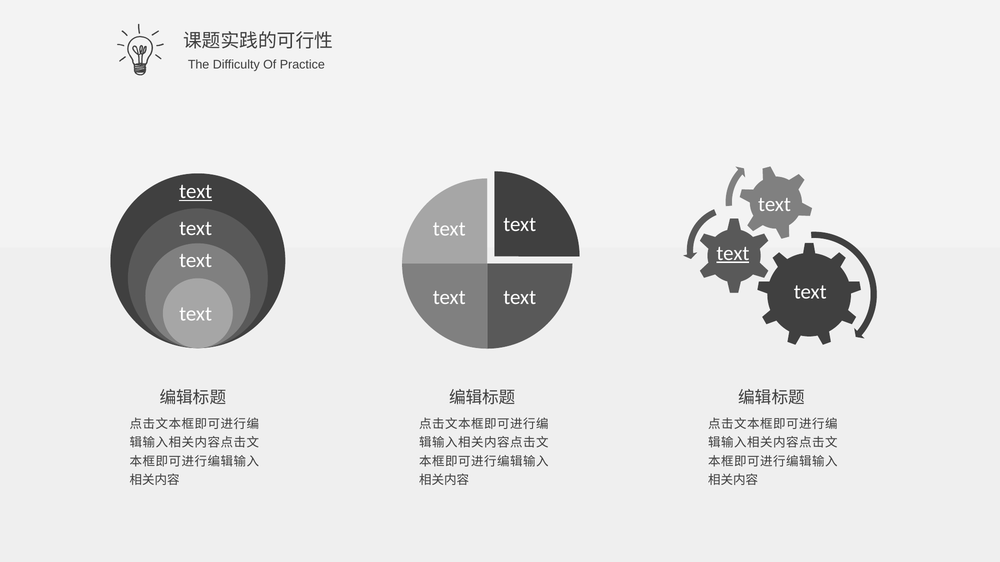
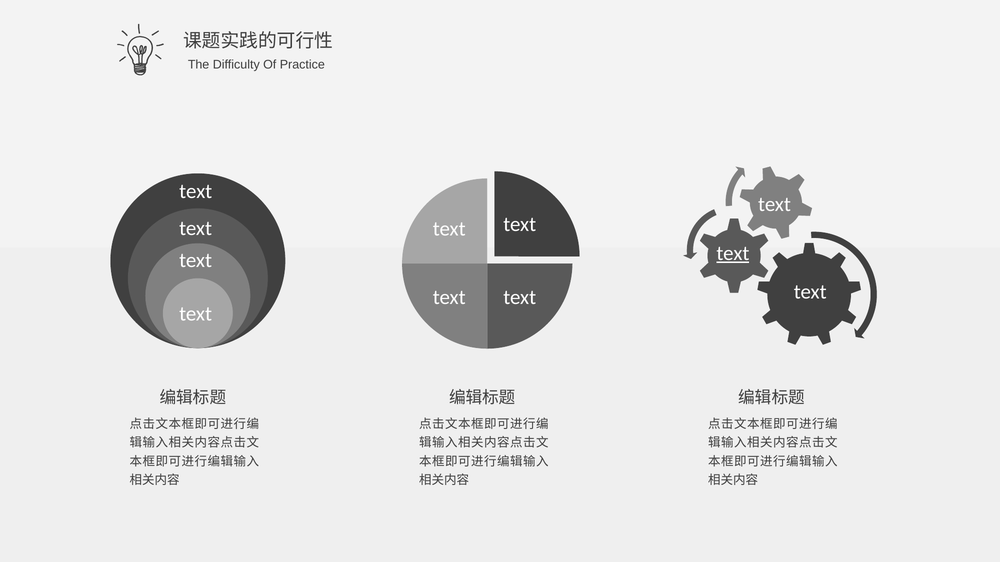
text underline: present -> none (196, 192)
